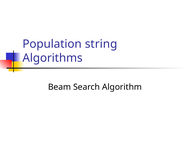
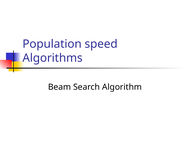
string: string -> speed (101, 44)
